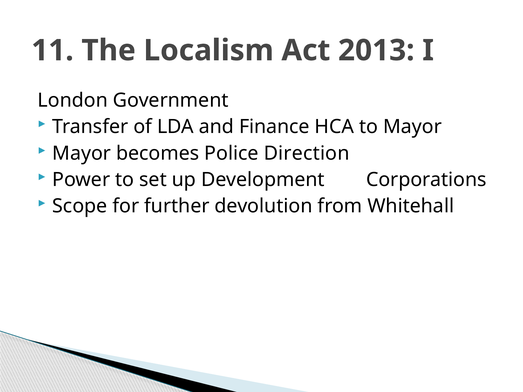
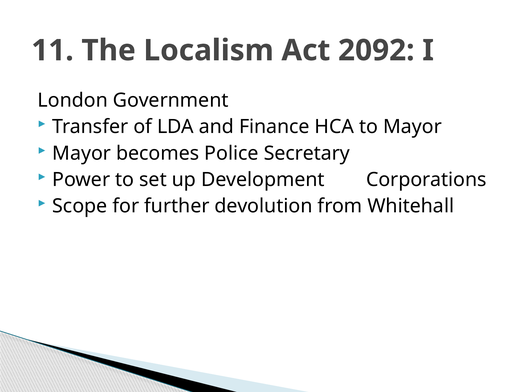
2013: 2013 -> 2092 (376, 50)
Direction: Direction -> Secretary (307, 153)
